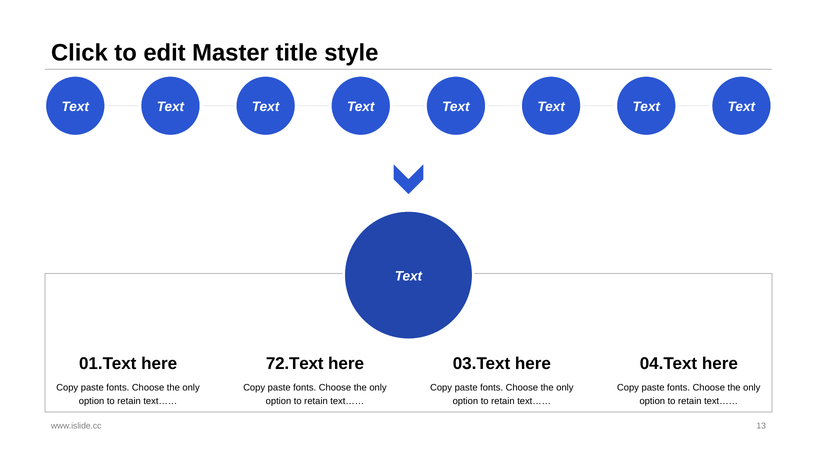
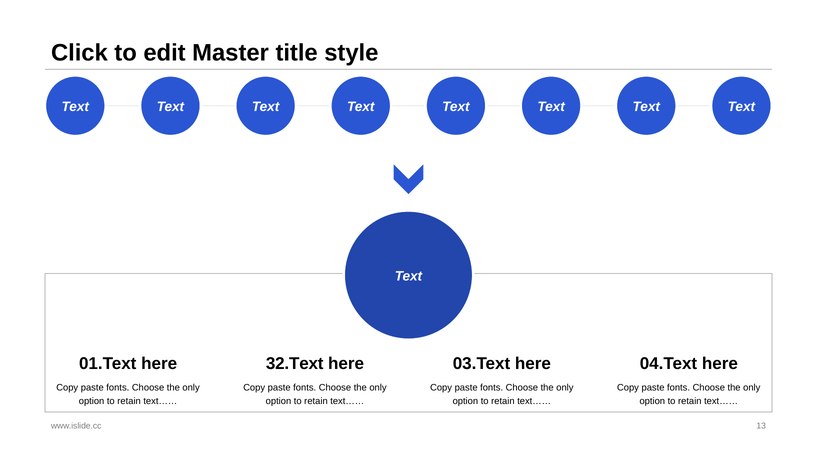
72.Text: 72.Text -> 32.Text (295, 363)
